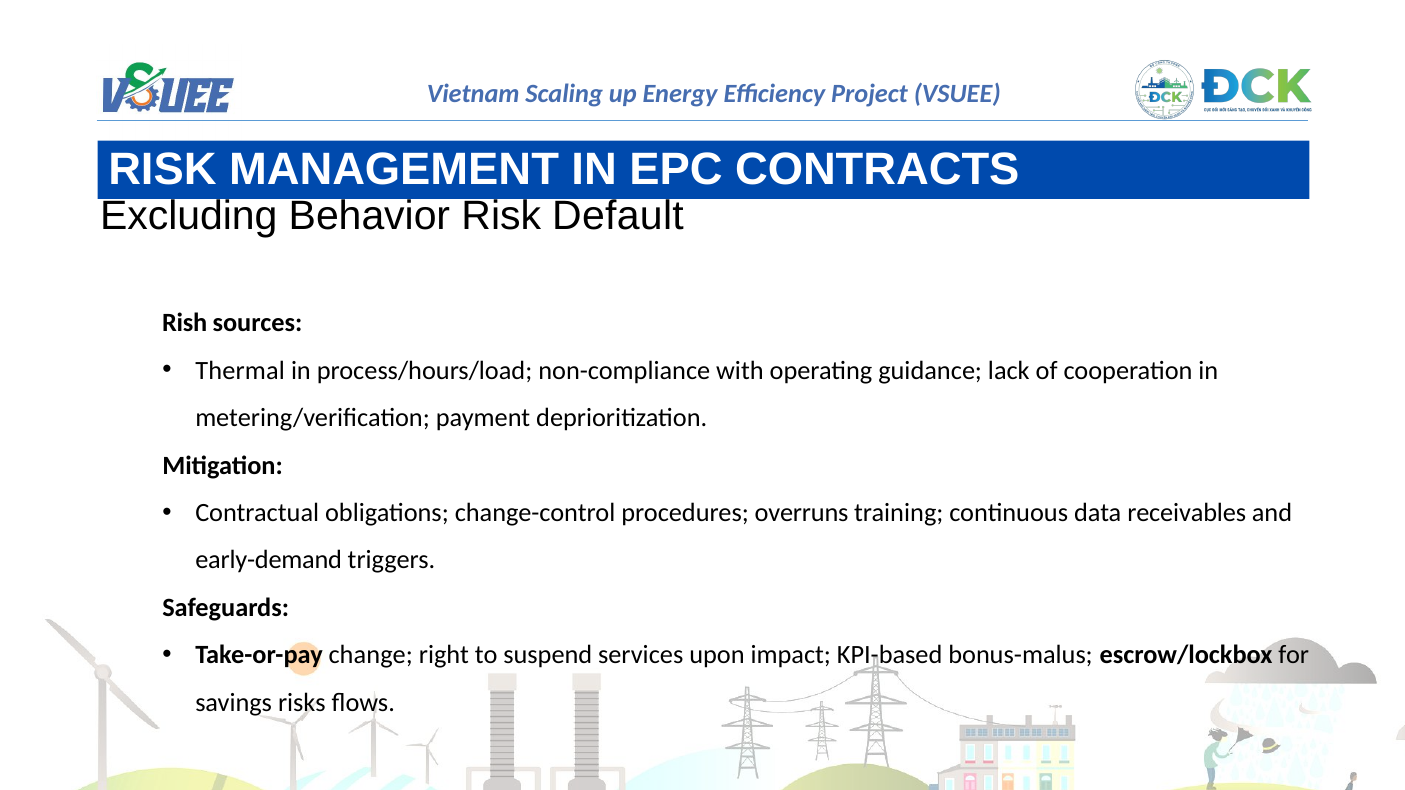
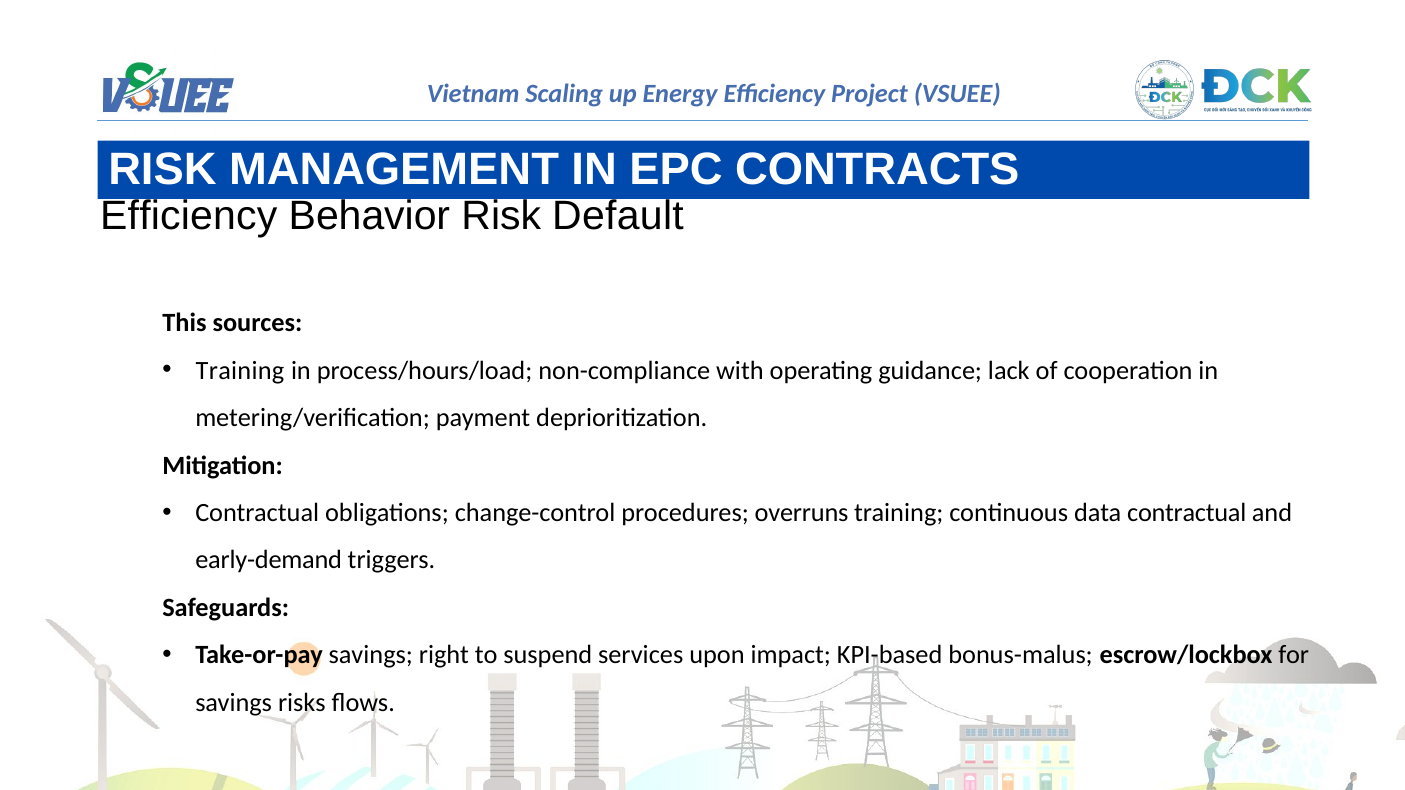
Excluding: Excluding -> Efficiency (189, 217)
Rish: Rish -> This (184, 323)
Thermal: Thermal -> Training (240, 371)
data receivables: receivables -> contractual (1187, 513)
Take-or-pay change: change -> savings (371, 655)
